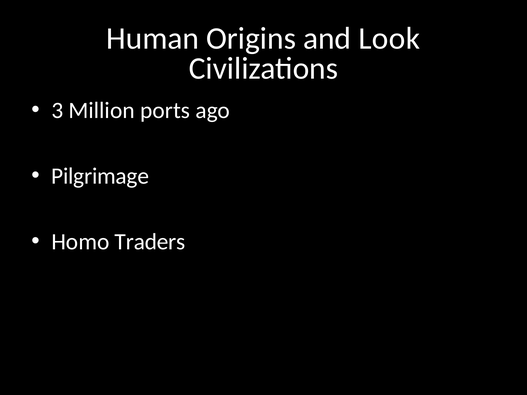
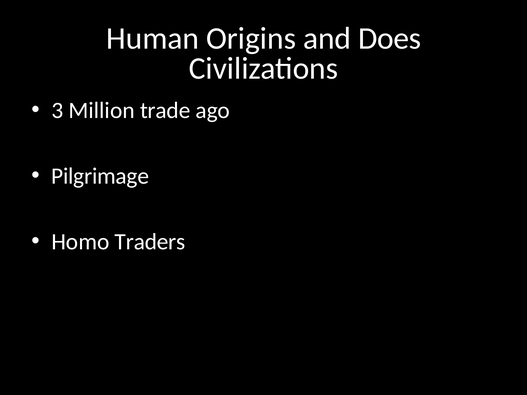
Look: Look -> Does (390, 38)
ports: ports -> trade (165, 111)
